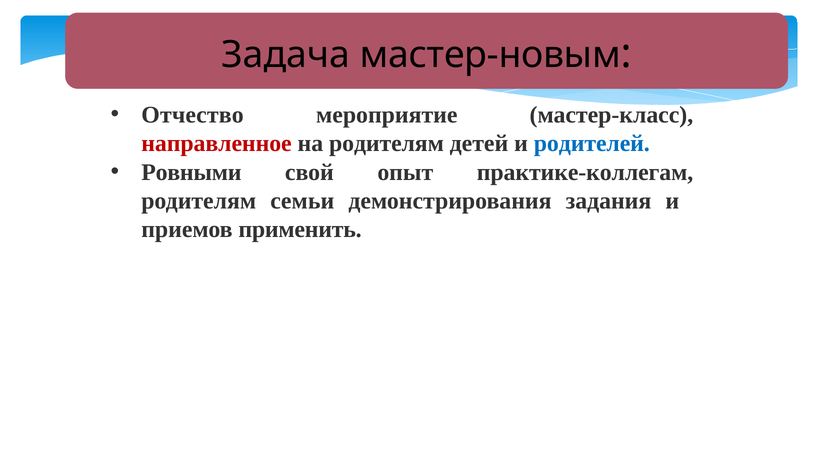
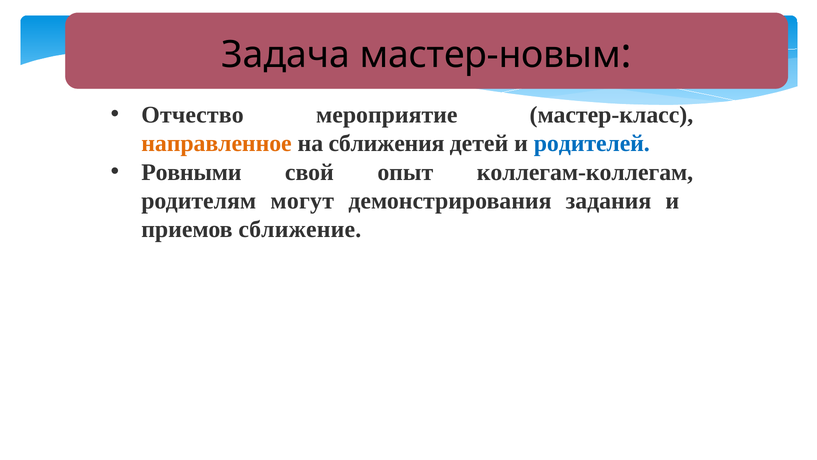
направленное colour: red -> orange (216, 143)
на родителям: родителям -> сближения (387, 143)
практике-коллегам: практике-коллегам -> коллегам-коллегам (585, 172)
семьи: семьи -> могут (302, 201)
применить: применить -> сближение (300, 229)
